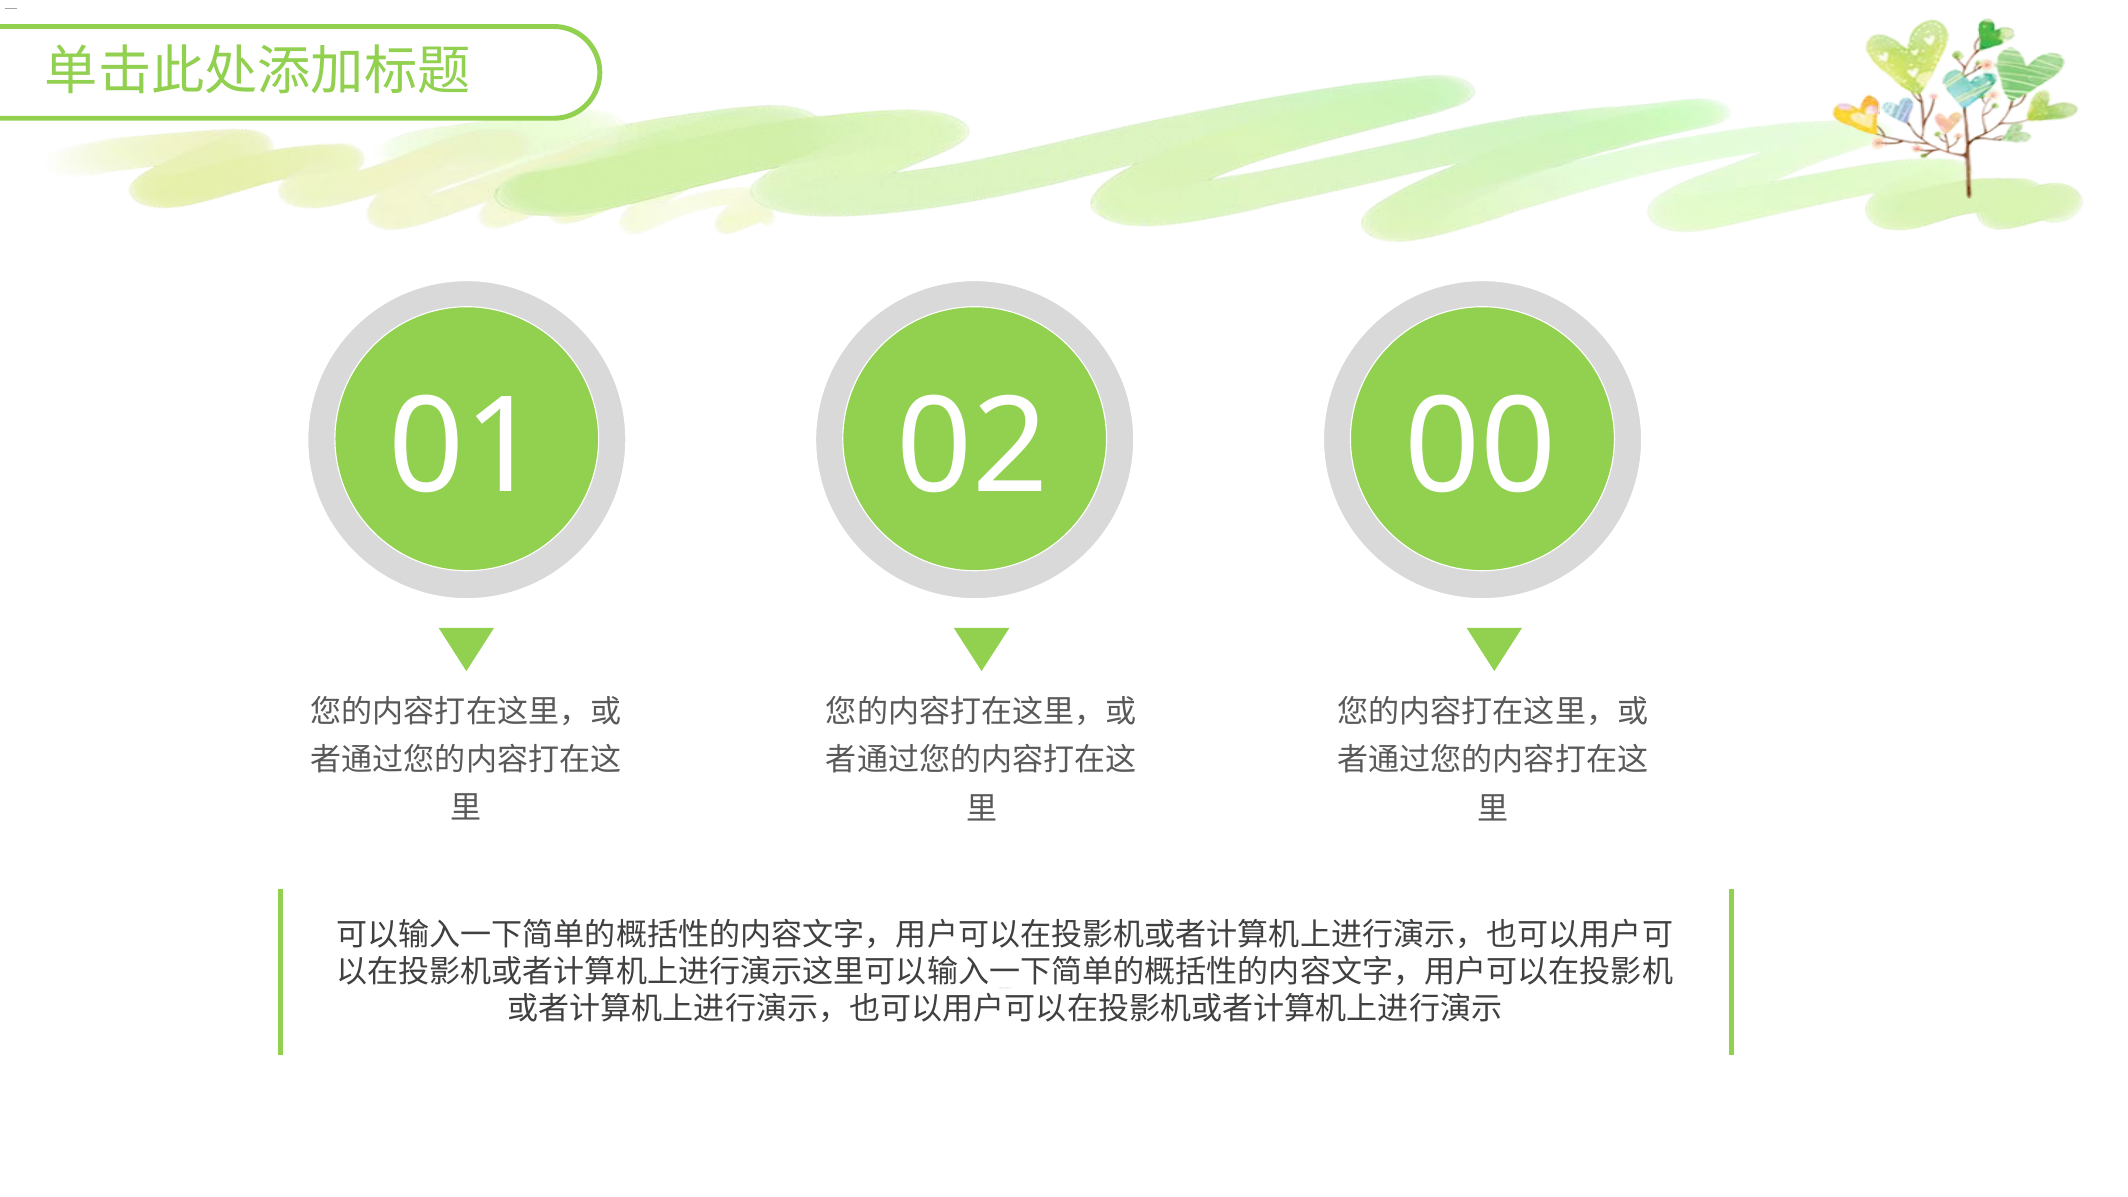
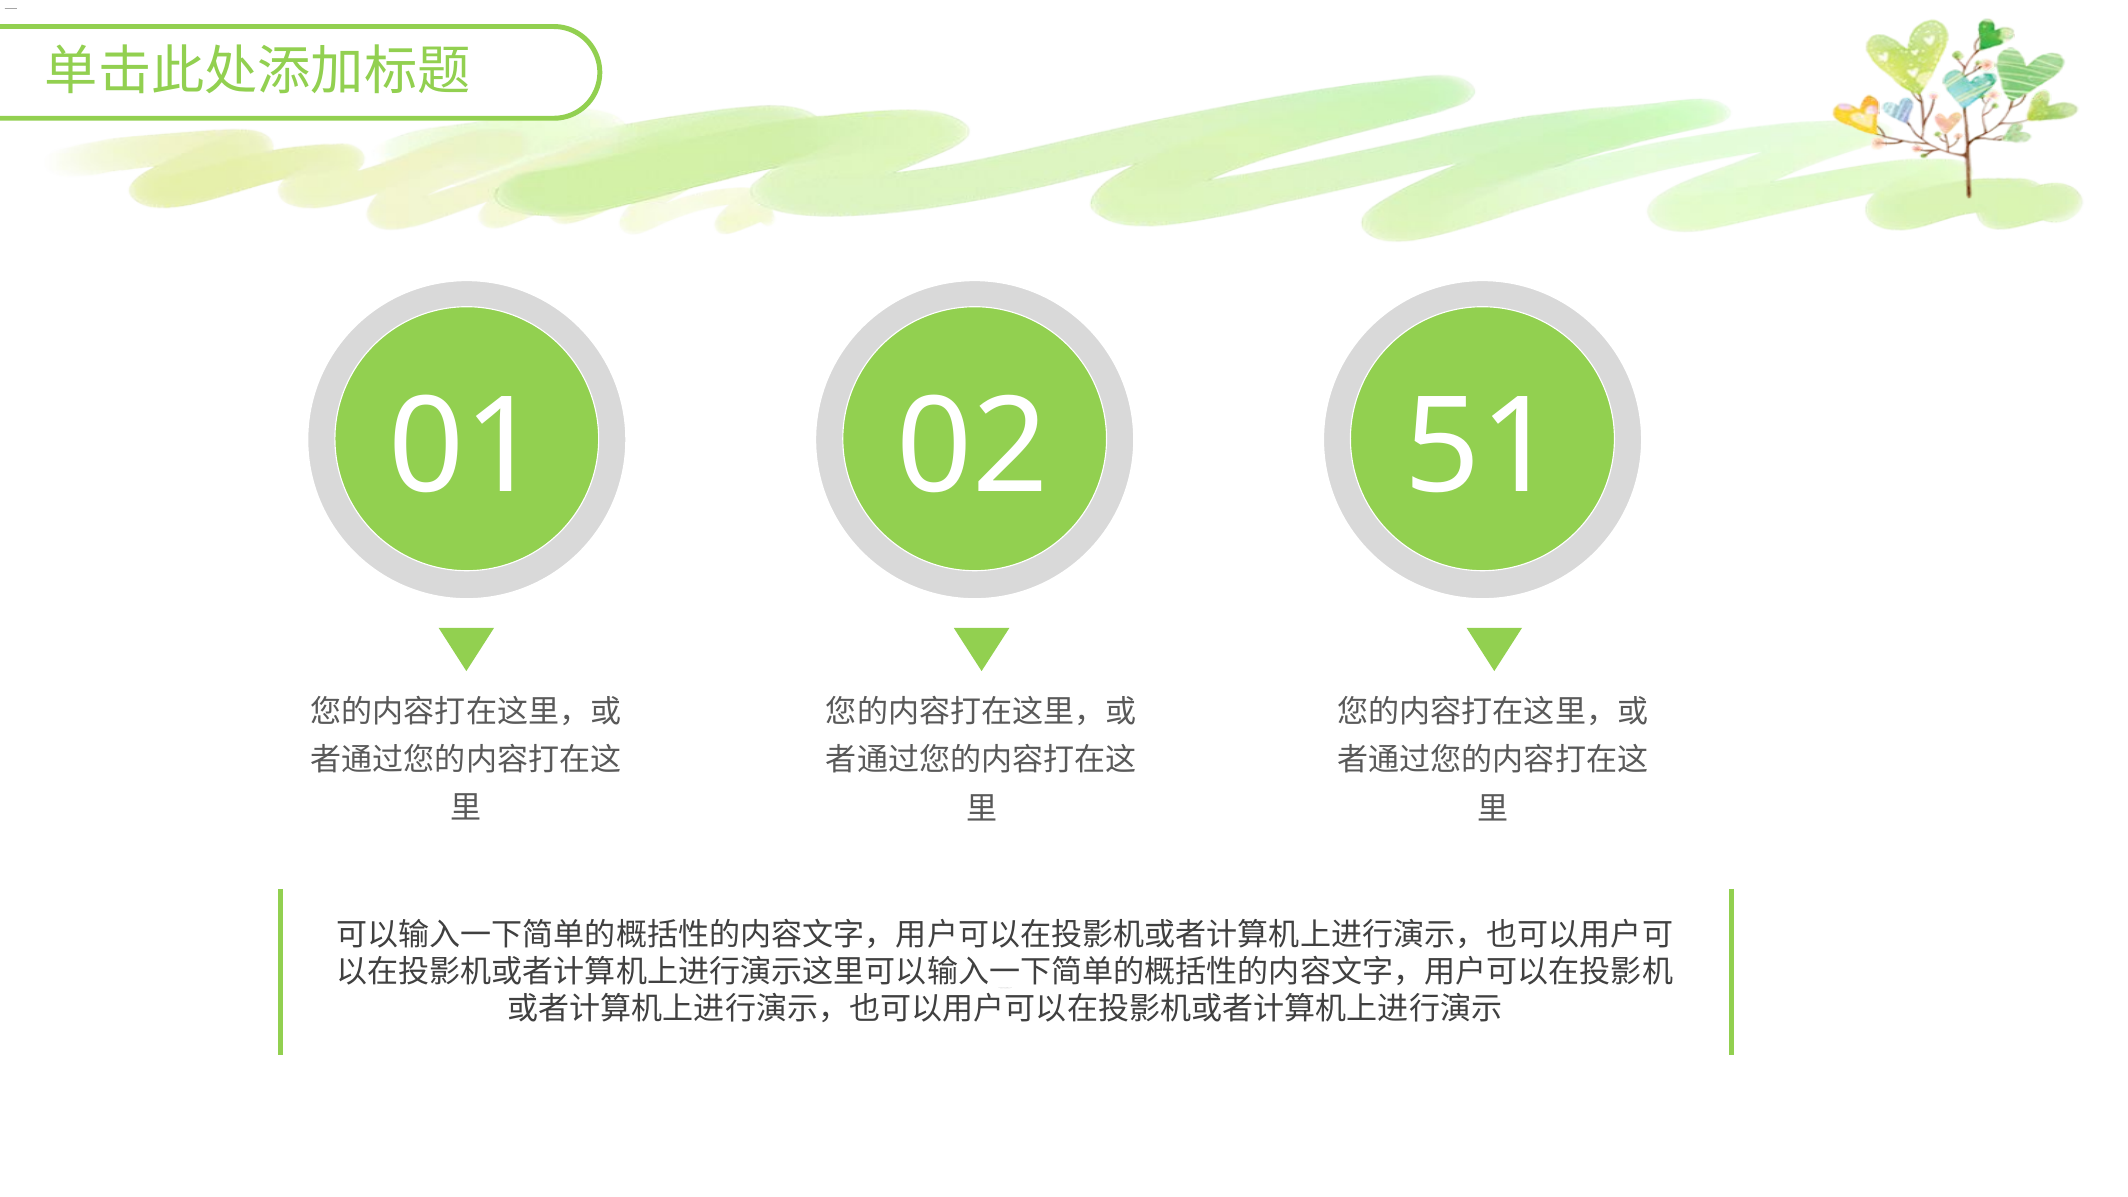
00: 00 -> 51 (1480, 447)
